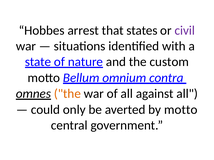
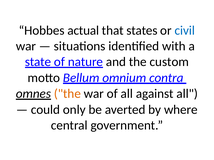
arrest: arrest -> actual (83, 31)
civil colour: purple -> blue (185, 31)
by motto: motto -> where (181, 110)
